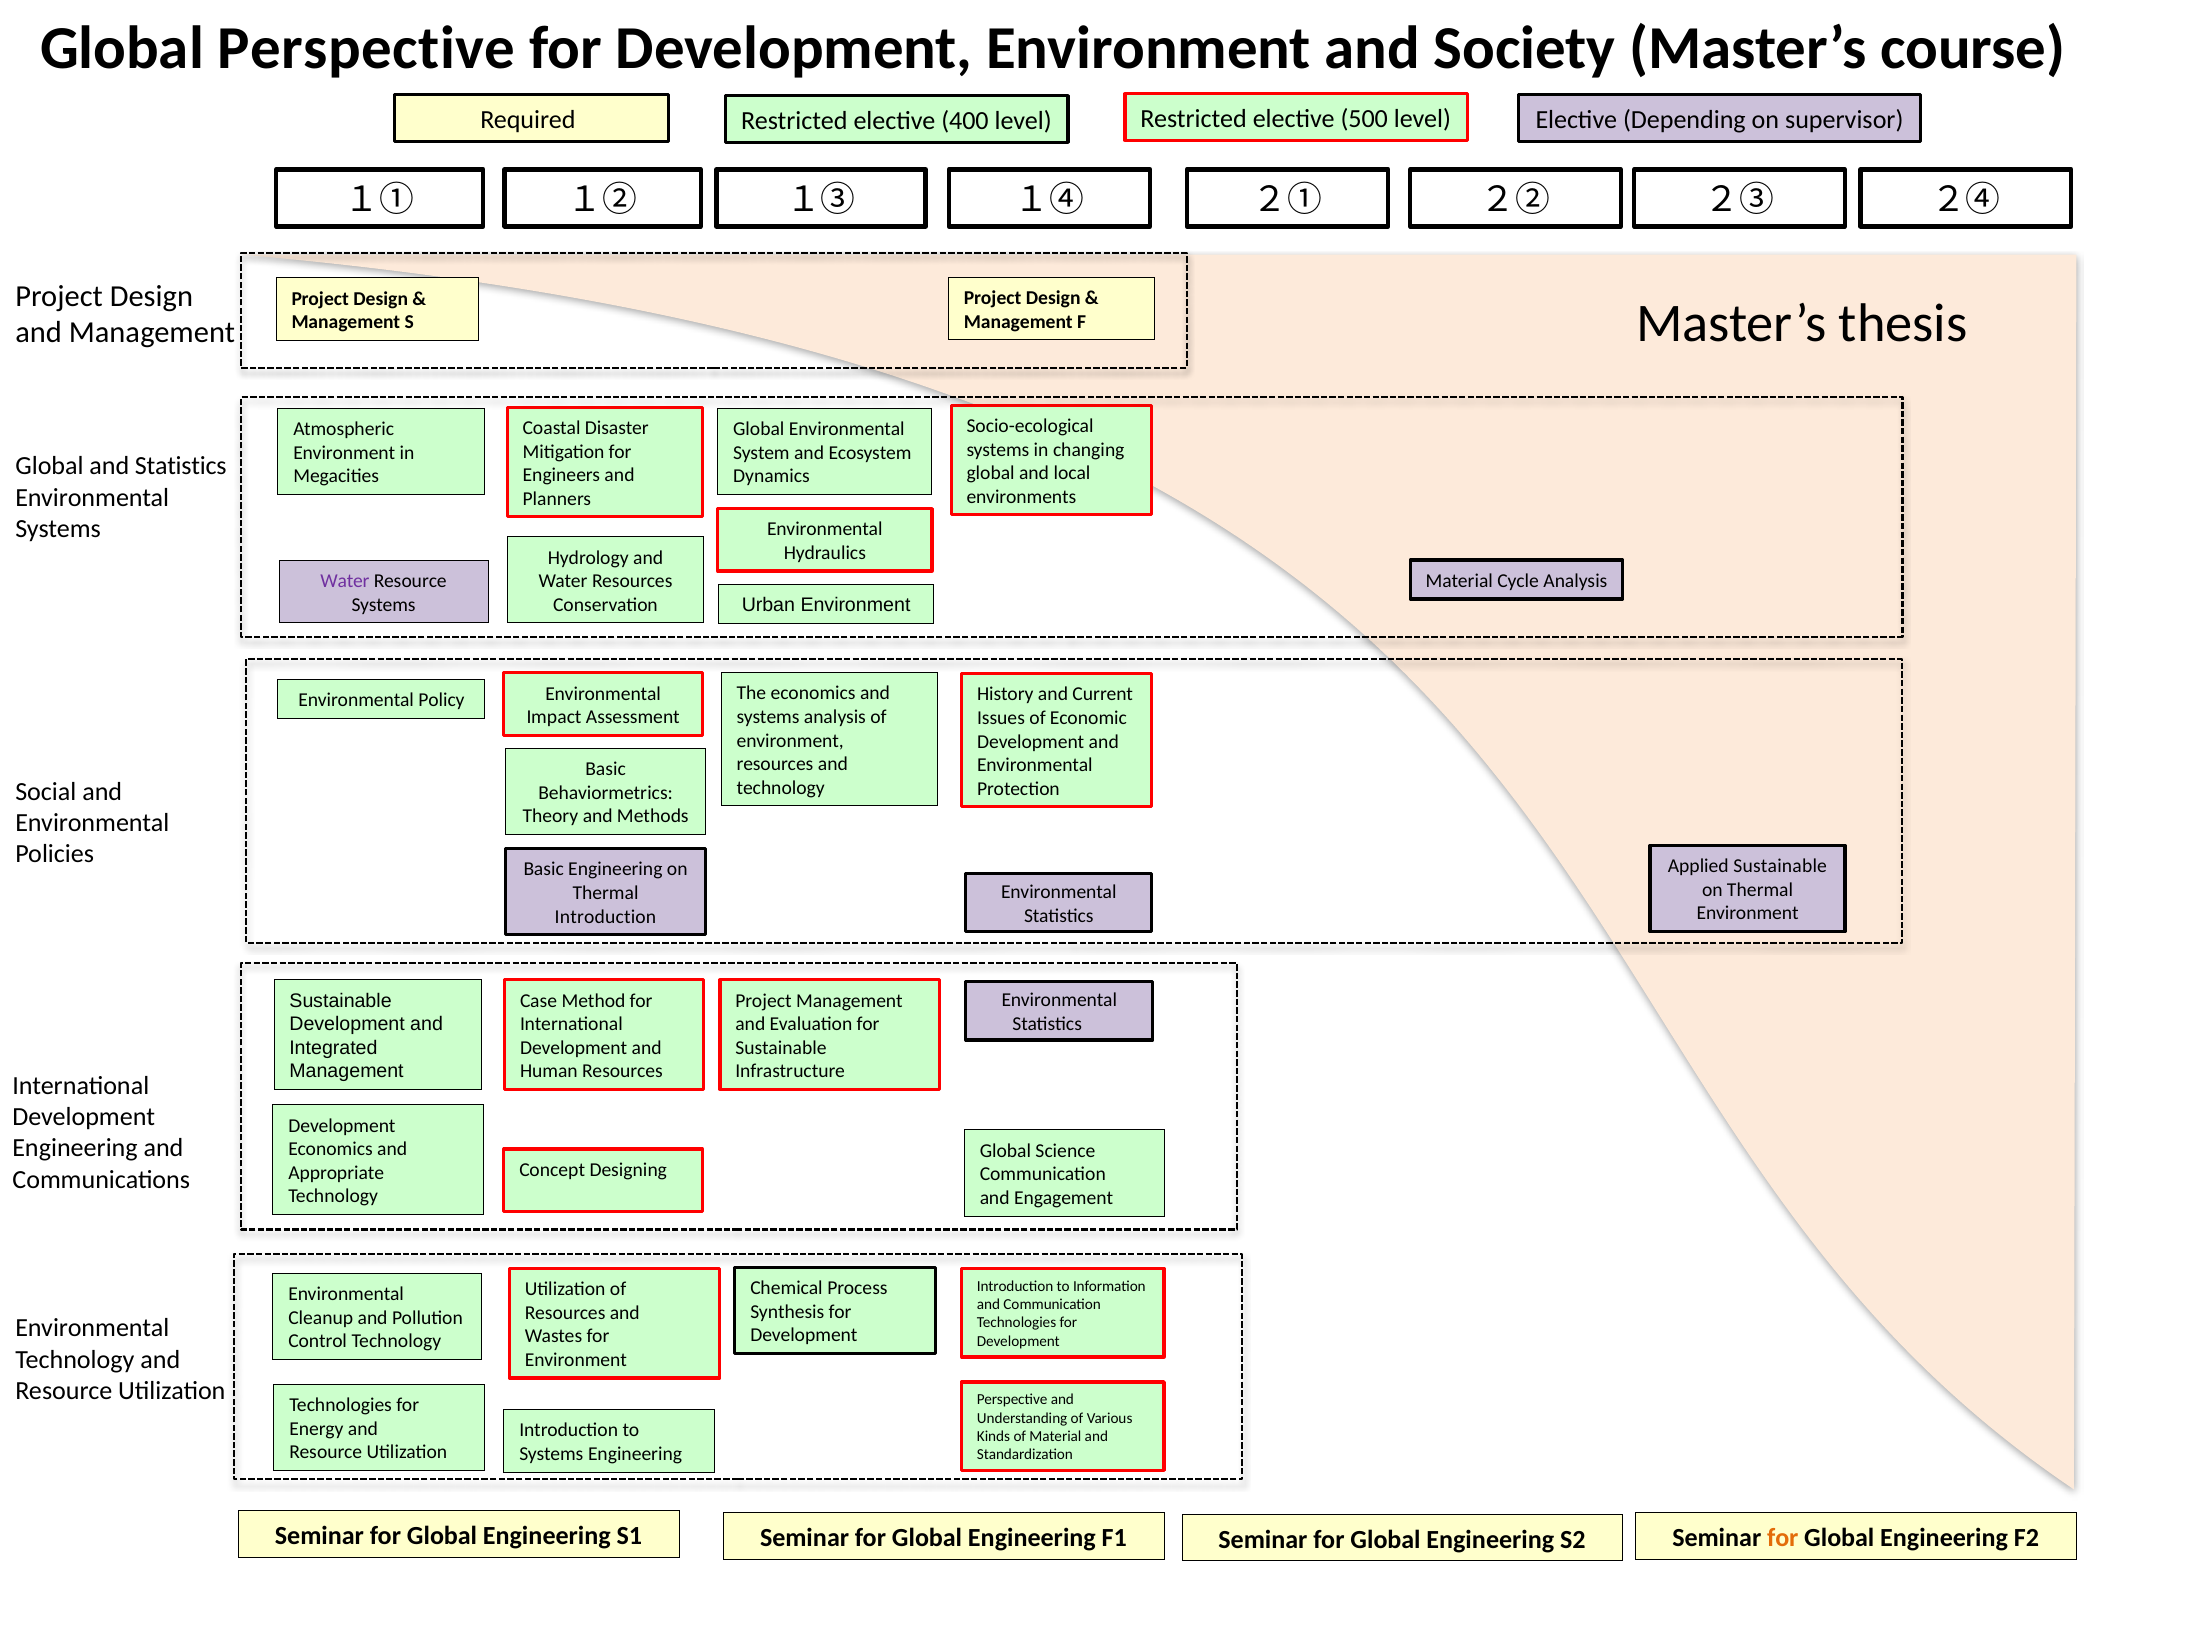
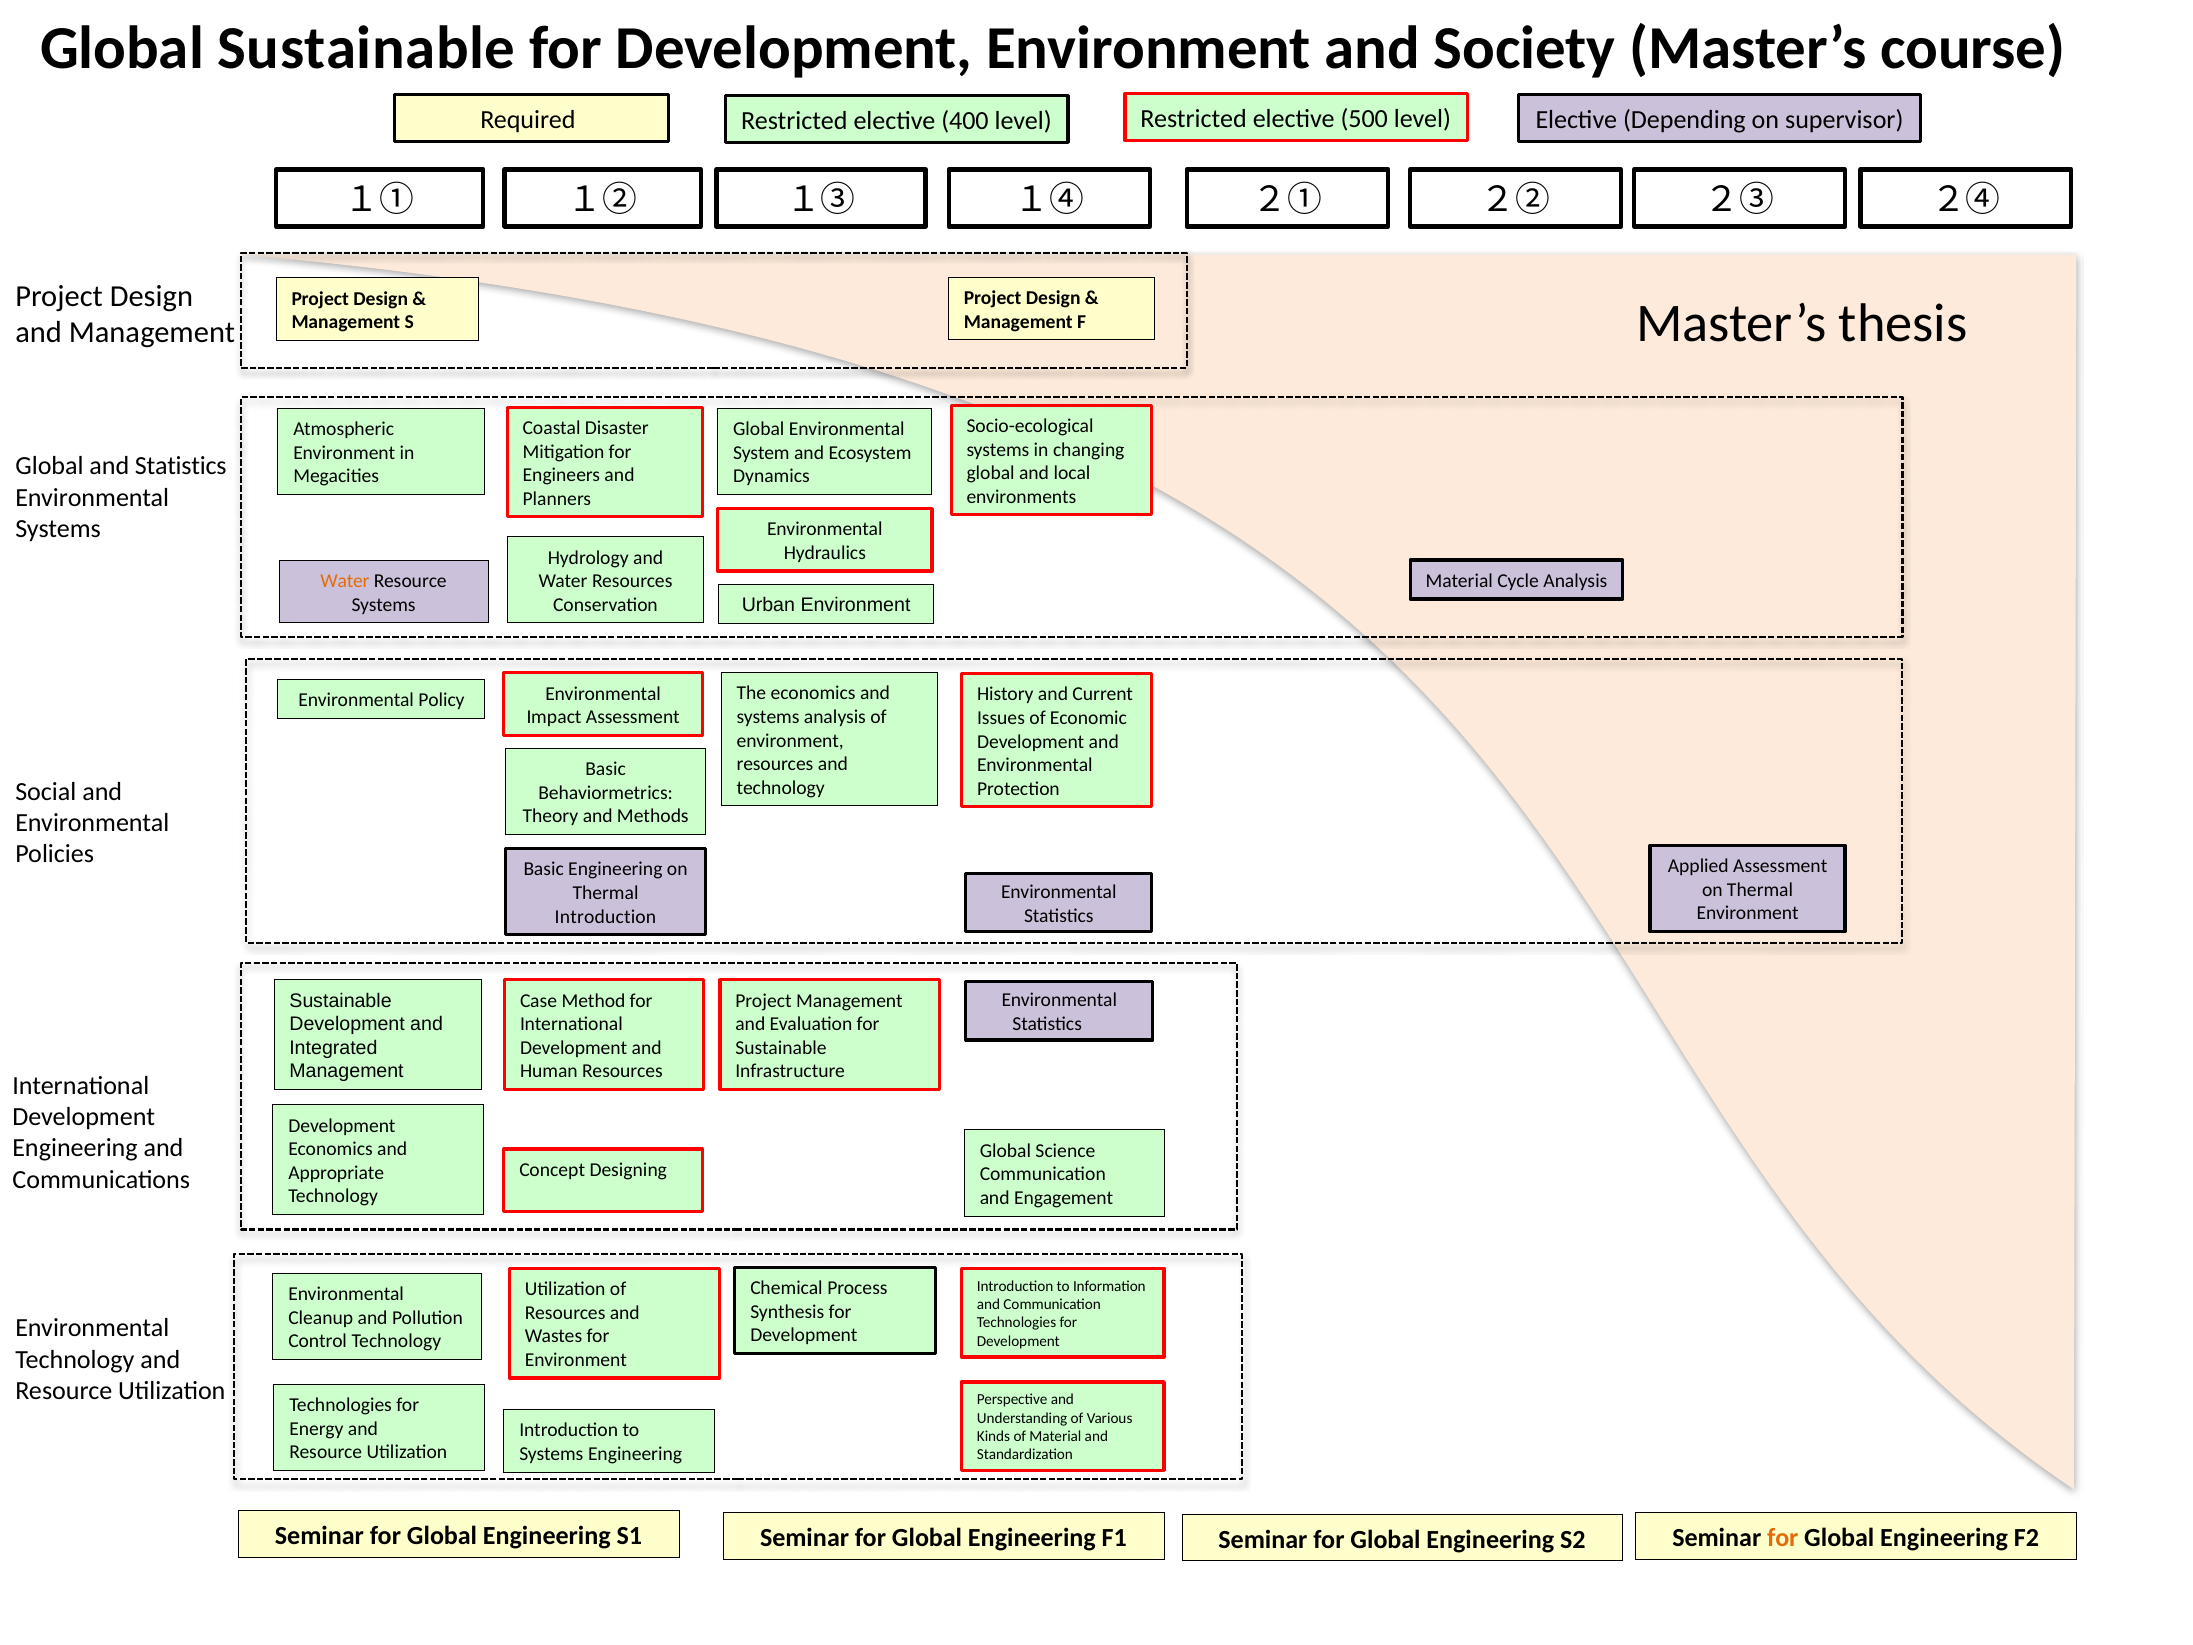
Global Perspective: Perspective -> Sustainable (366, 48)
Water colour: purple -> orange (345, 581)
Applied Sustainable: Sustainable -> Assessment (1780, 866)
